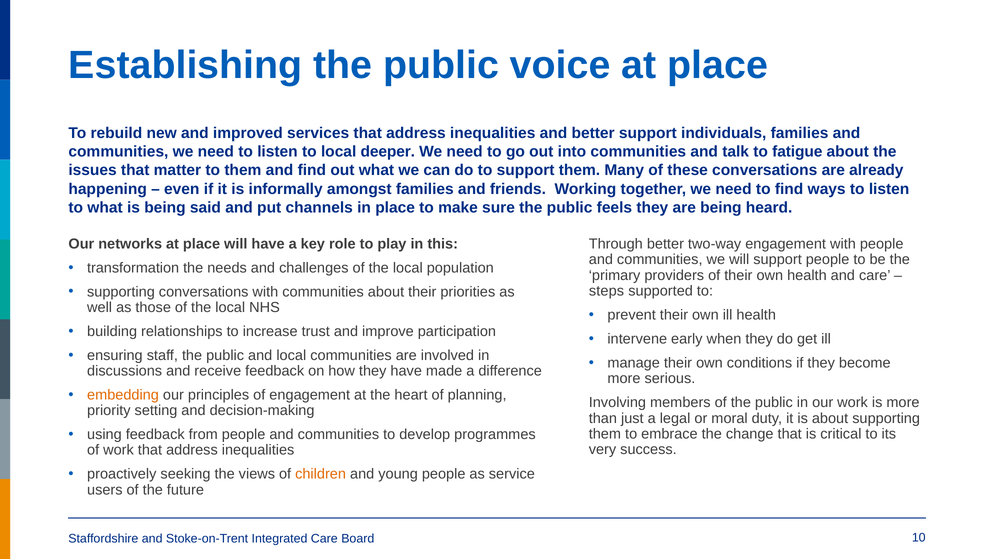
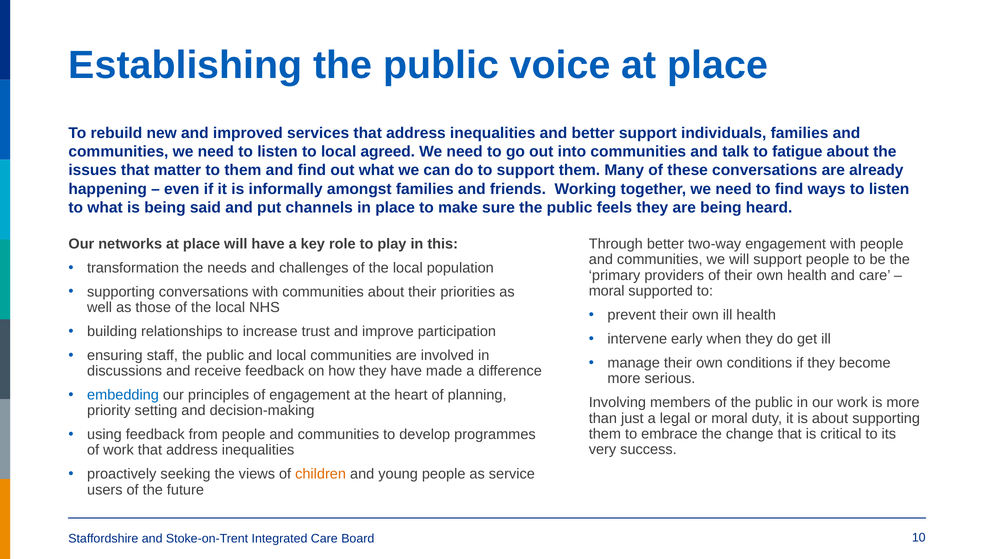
deeper: deeper -> agreed (388, 152)
steps: steps -> moral (607, 291)
embedding colour: orange -> blue (123, 395)
